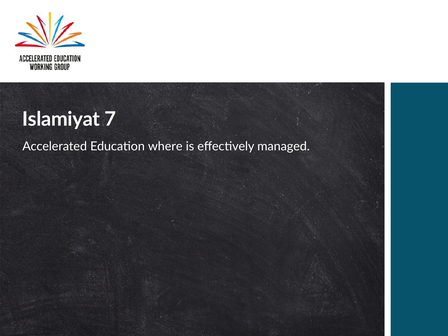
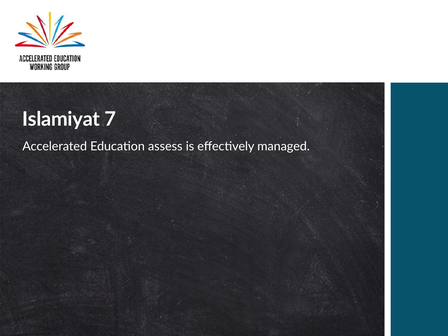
where: where -> assess (165, 146)
